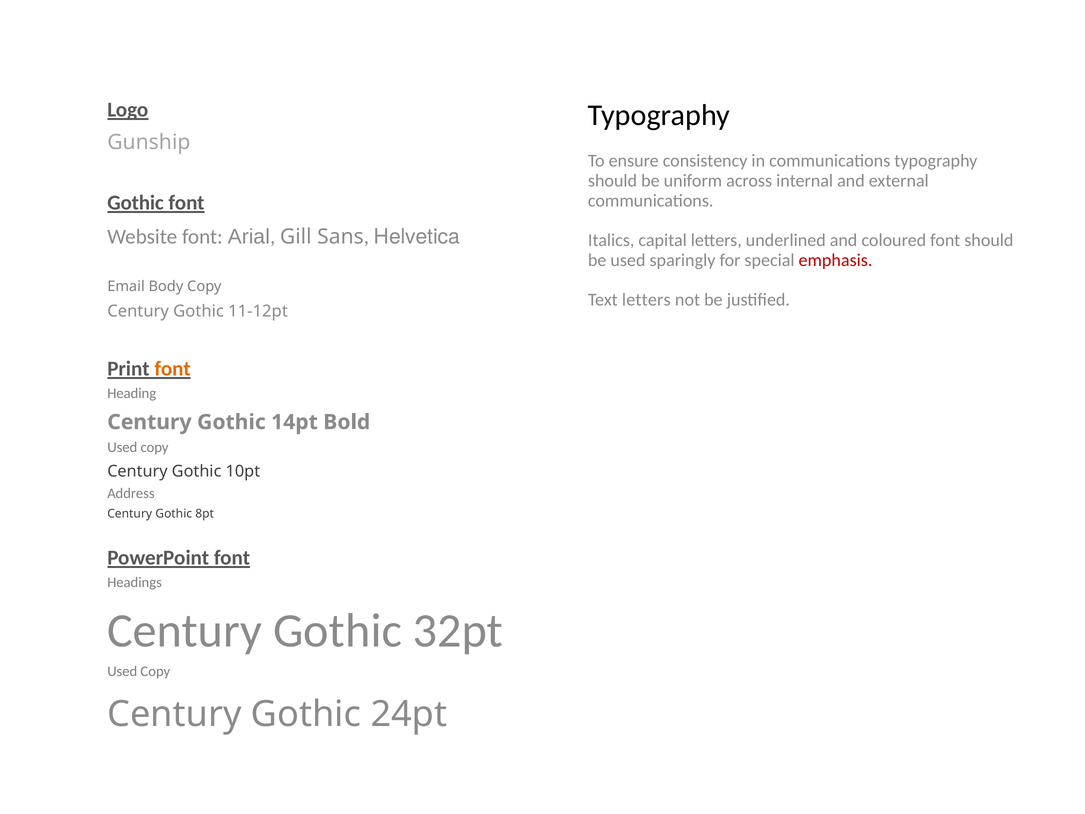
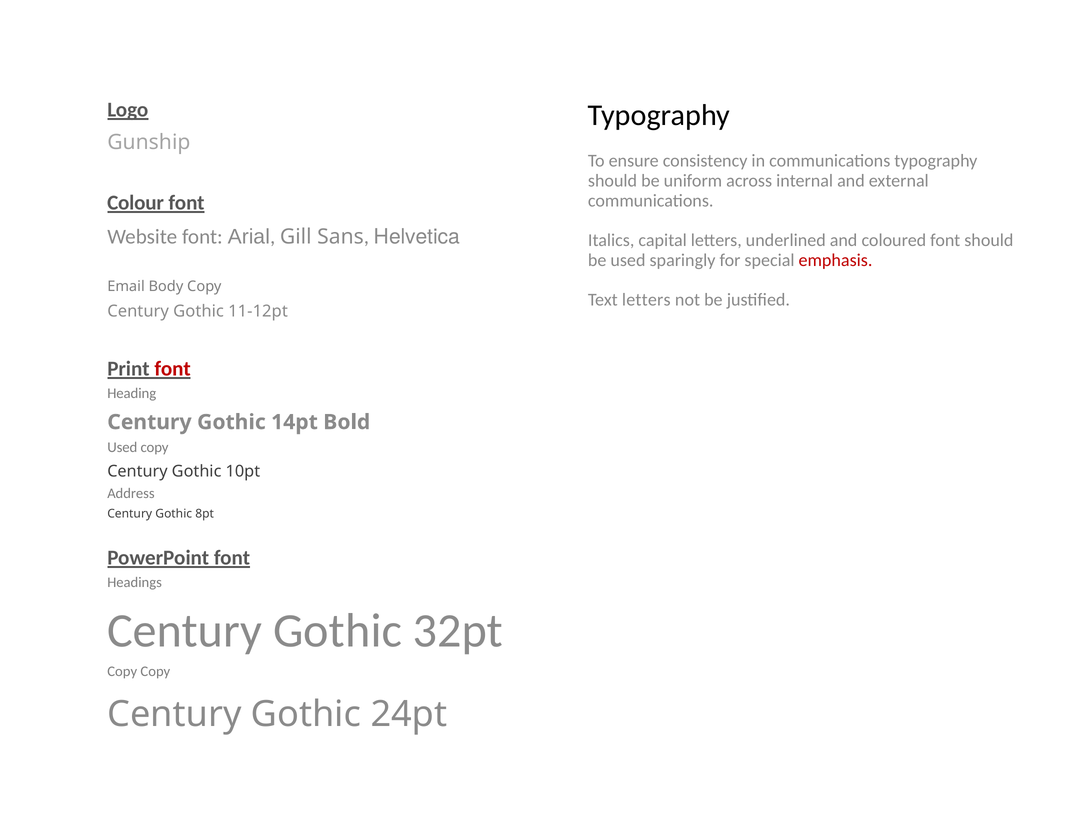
Gothic: Gothic -> Colour (136, 203)
font colour: orange -> red (173, 369)
Used: Used -> Copy (122, 671)
